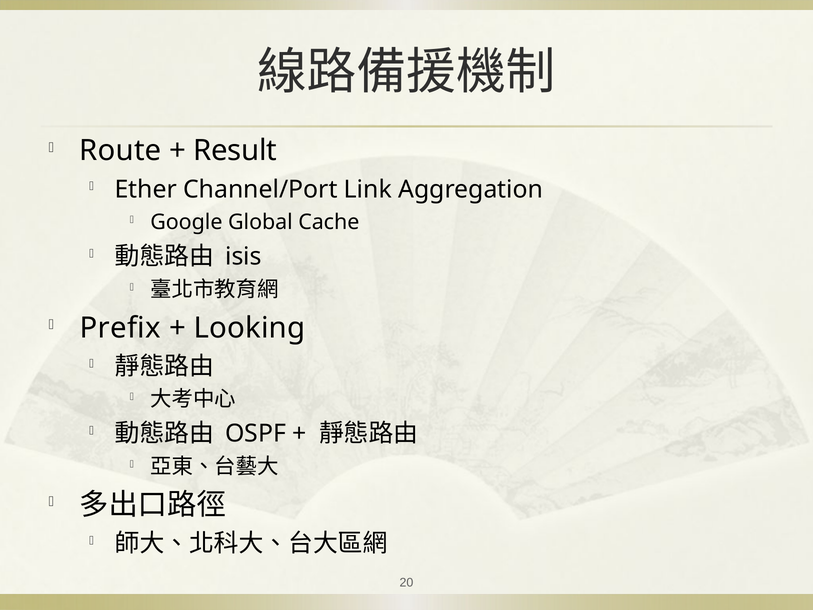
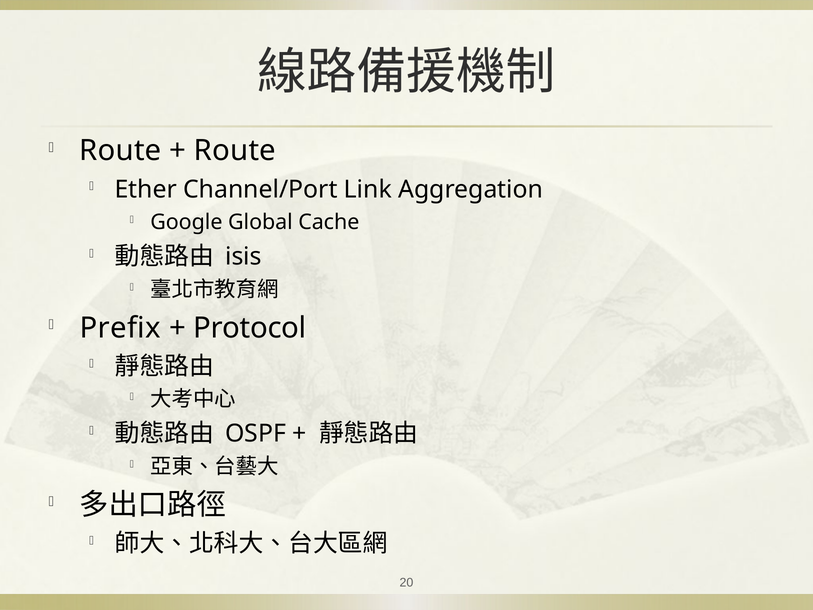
Result: Result -> Route (235, 151)
Looking: Looking -> Protocol (250, 328)
